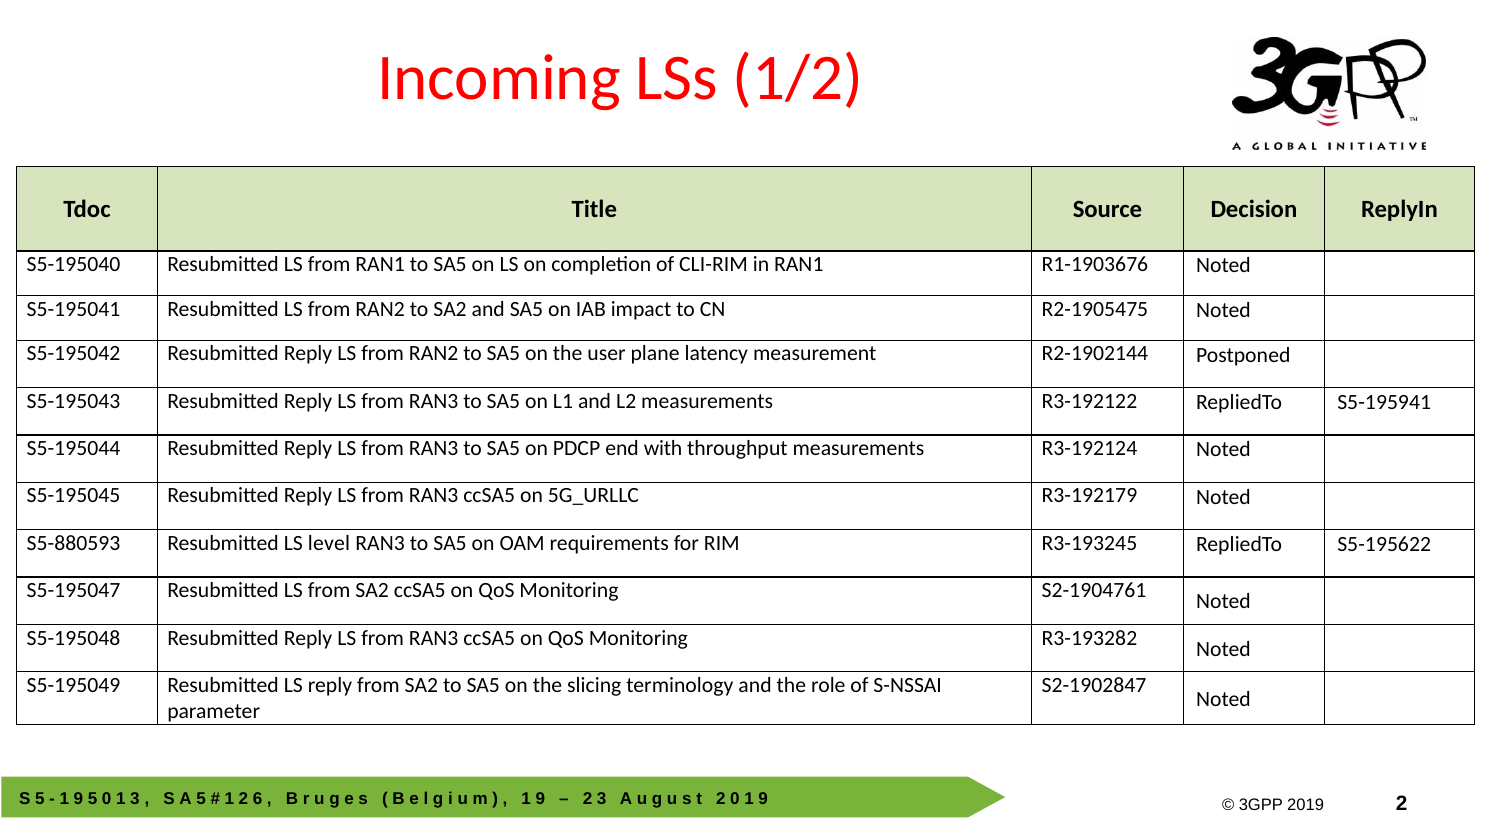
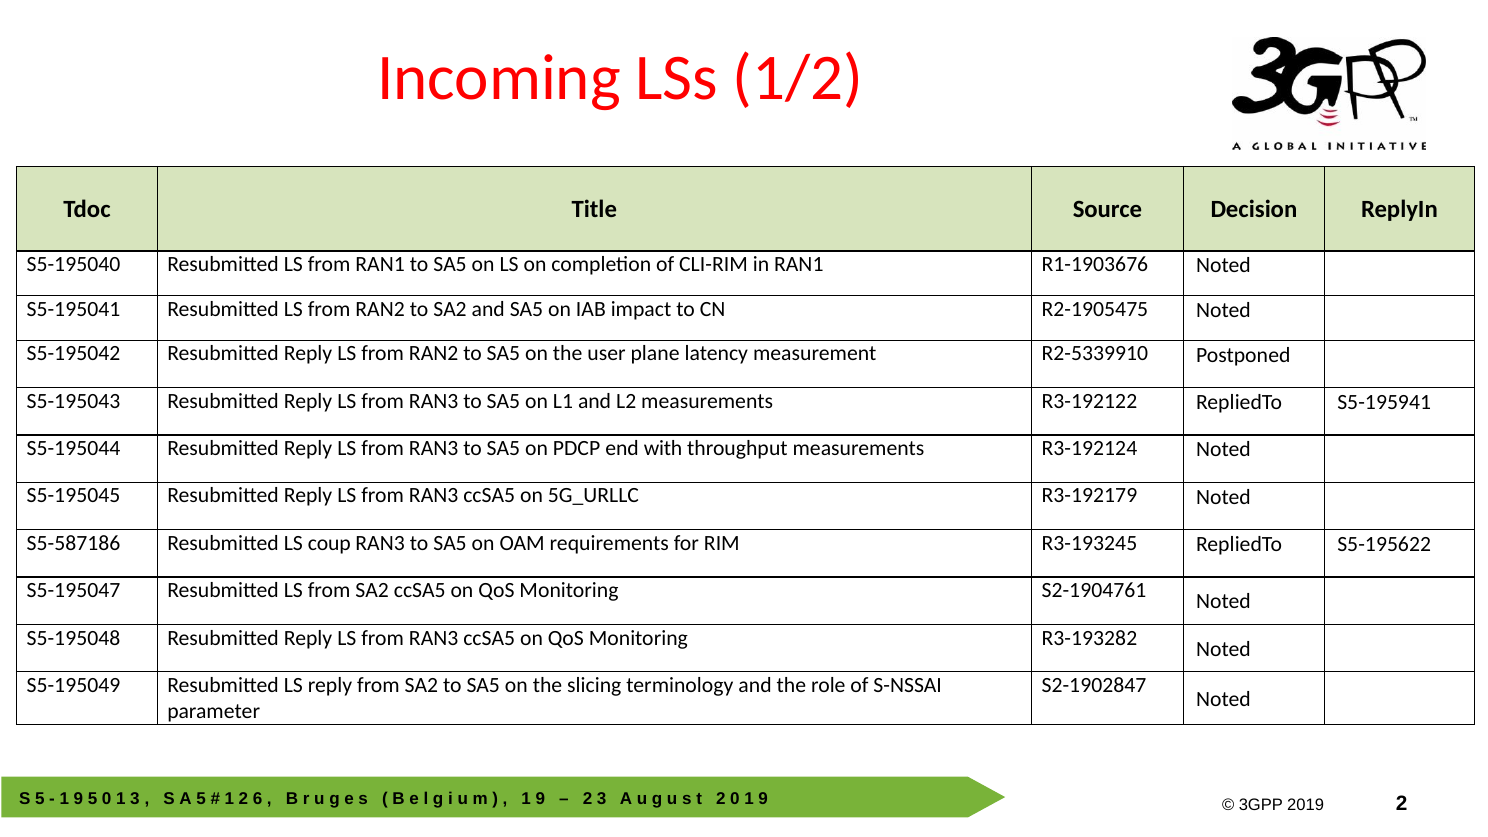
R2-1902144: R2-1902144 -> R2-5339910 (1095, 354)
S5-880593: S5-880593 -> S5-587186 (74, 543)
level: level -> coup (329, 543)
